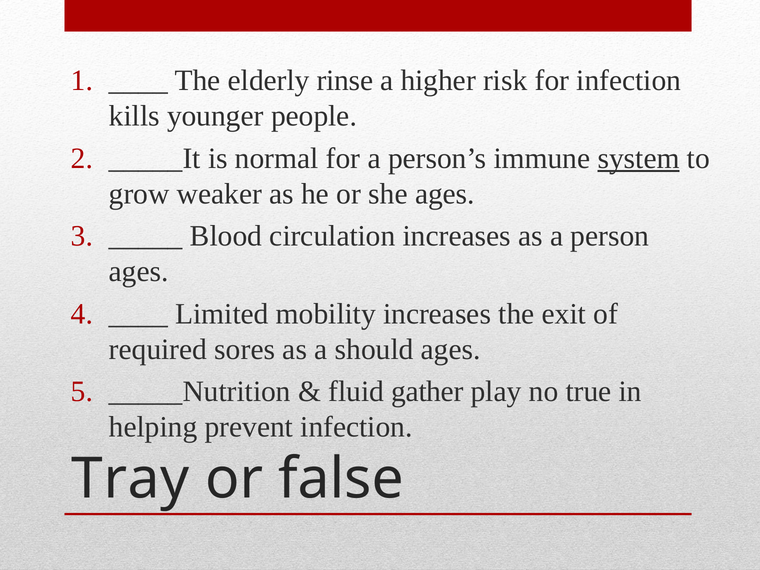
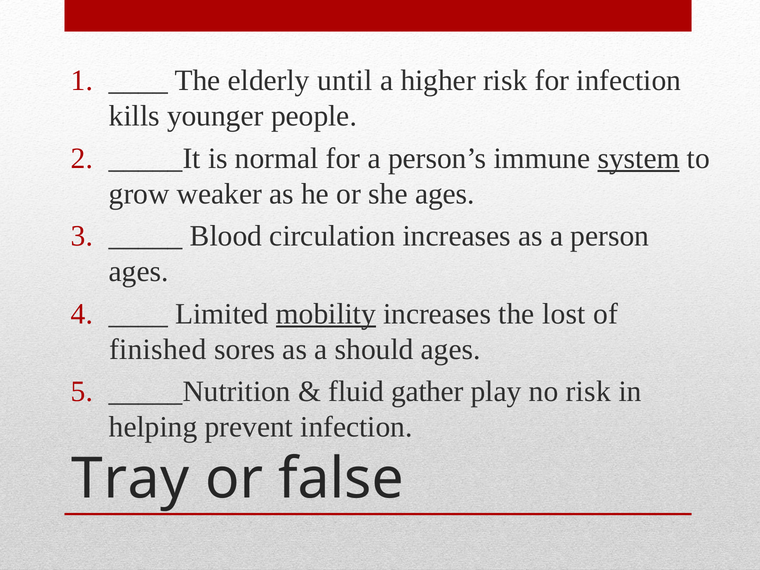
rinse: rinse -> until (345, 81)
mobility underline: none -> present (326, 314)
exit: exit -> lost (564, 314)
required: required -> finished (158, 349)
no true: true -> risk (588, 392)
